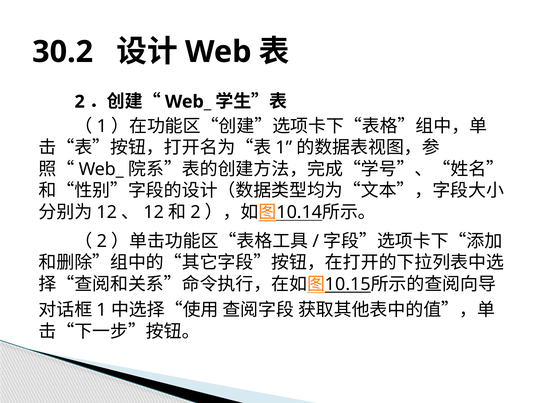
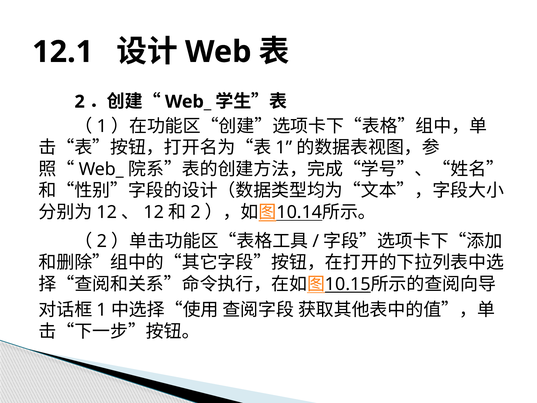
30.2: 30.2 -> 12.1 (63, 52)
